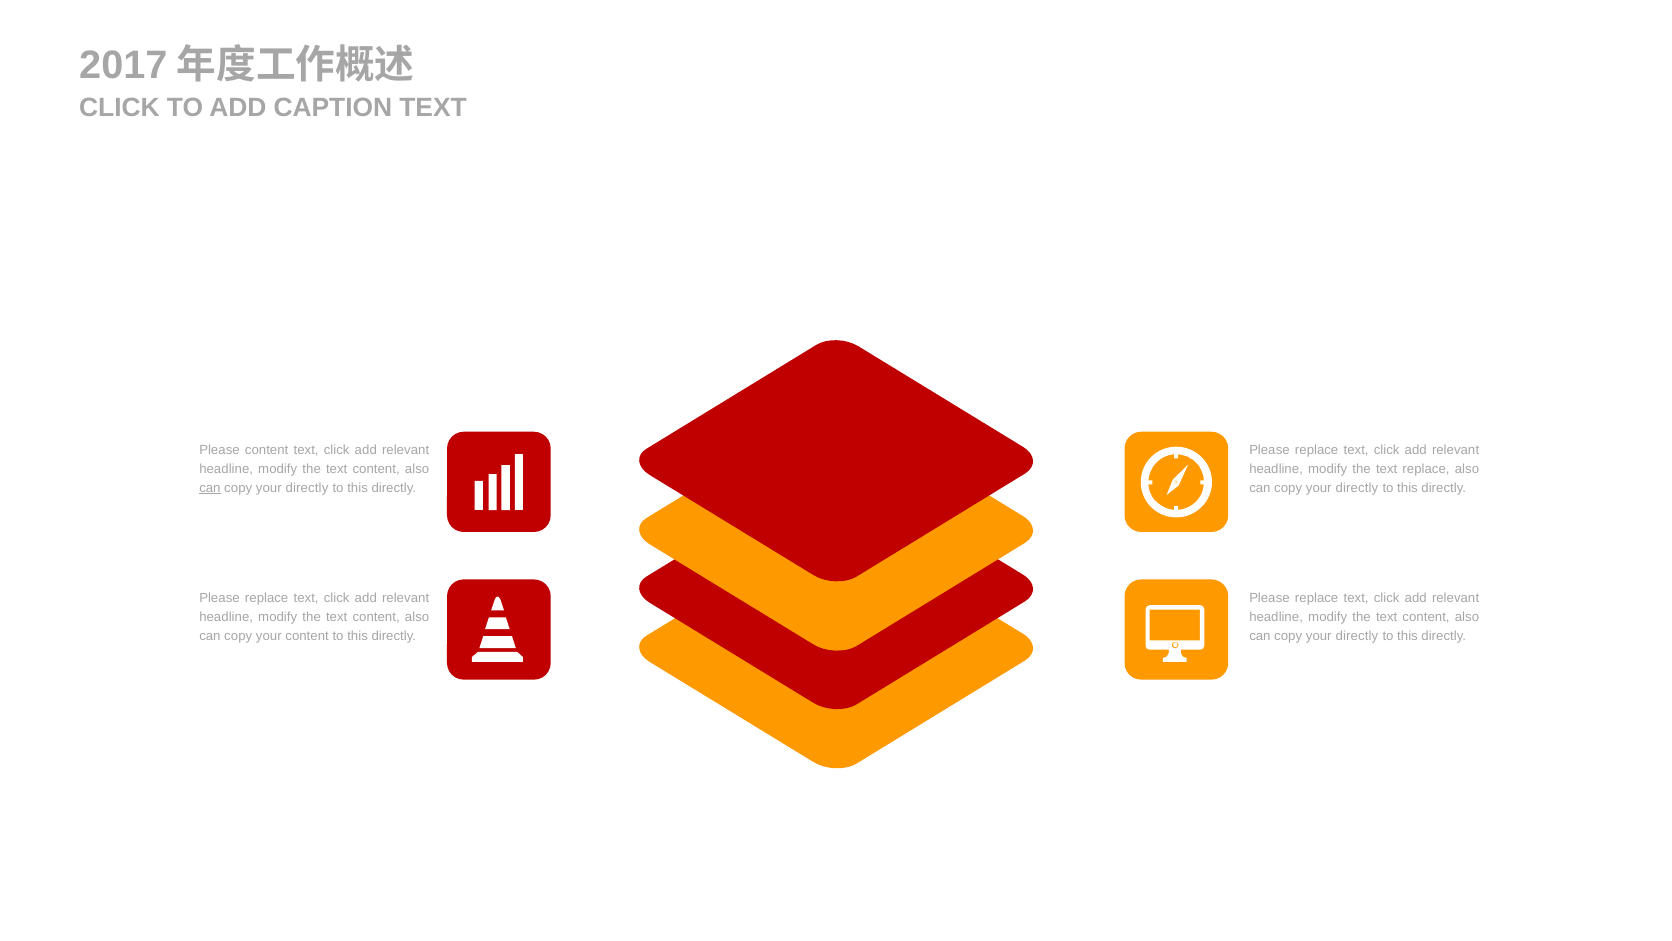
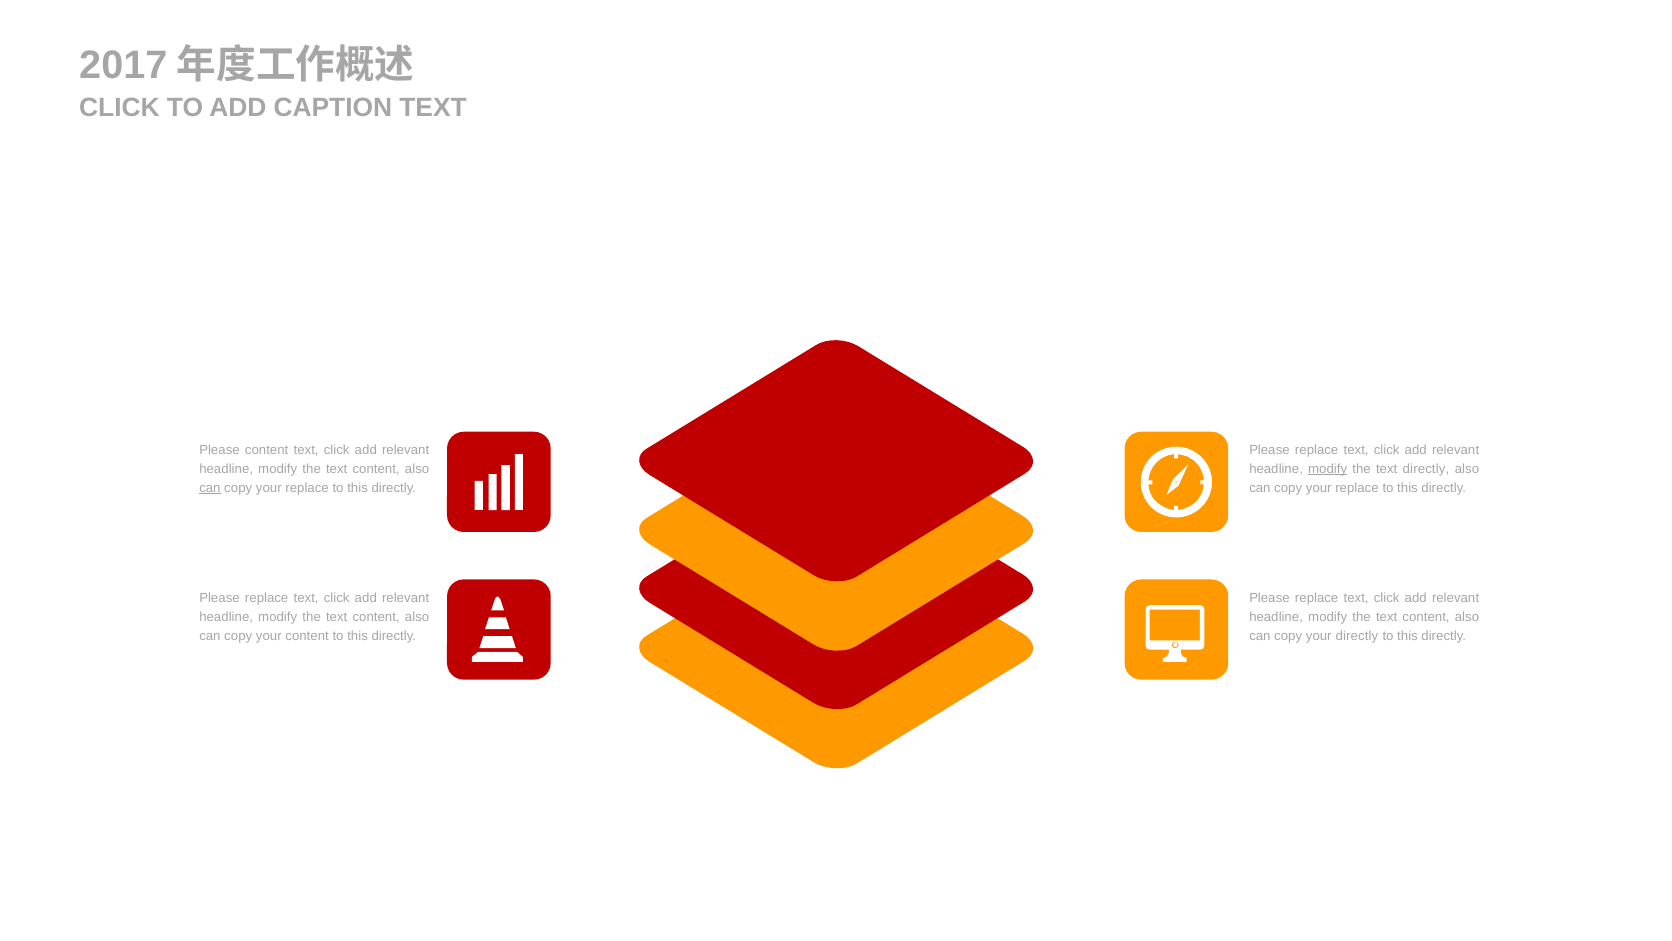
modify underline: none -> present (1328, 469)
text replace: replace -> directly (1426, 469)
directly: directly -> replace (307, 488)
directly: directly -> replace (1357, 488)
